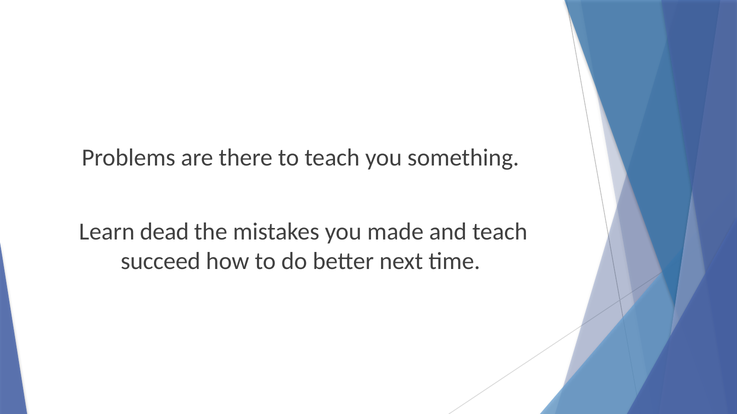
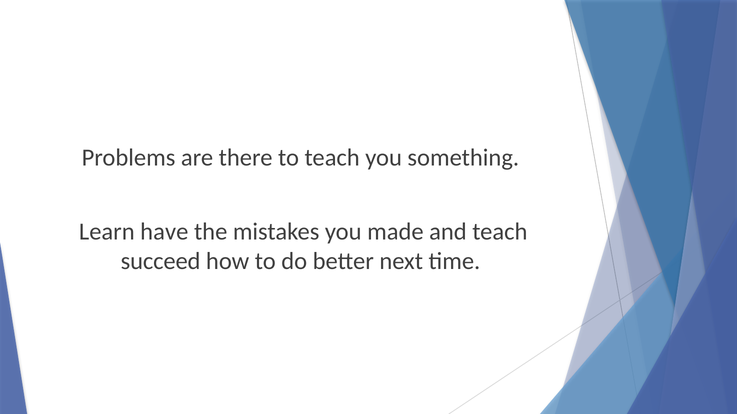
dead: dead -> have (164, 232)
